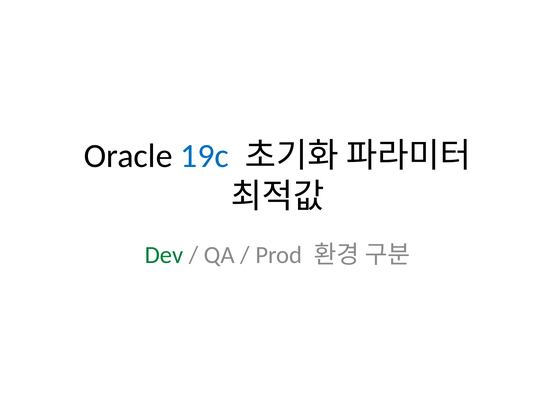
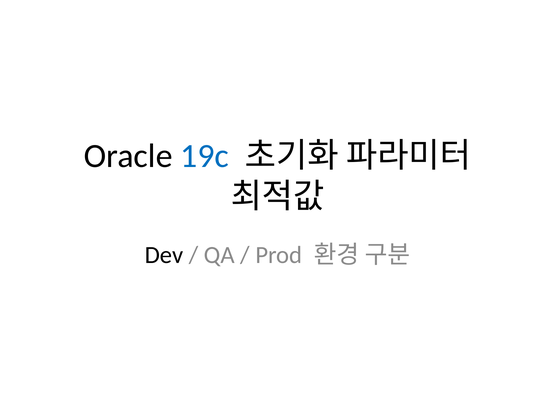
Dev colour: green -> black (164, 255)
